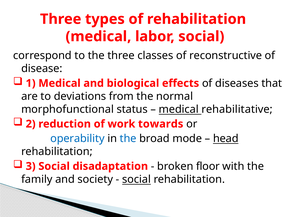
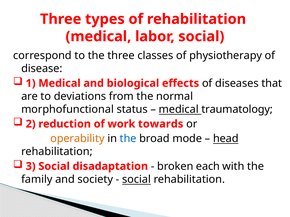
reconstructive: reconstructive -> physiotherapy (226, 56)
rehabilitative: rehabilitative -> traumatology (237, 110)
operability colour: blue -> orange (77, 139)
floor: floor -> each (208, 167)
